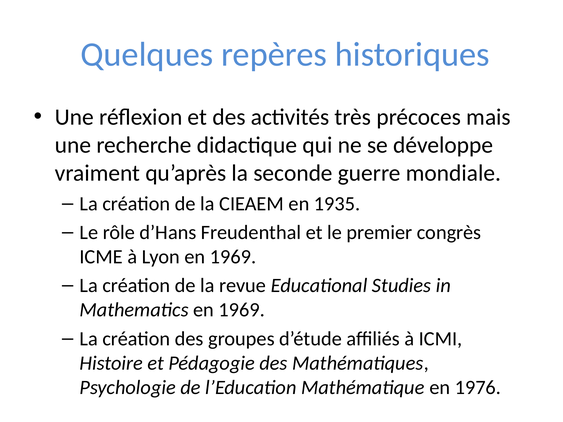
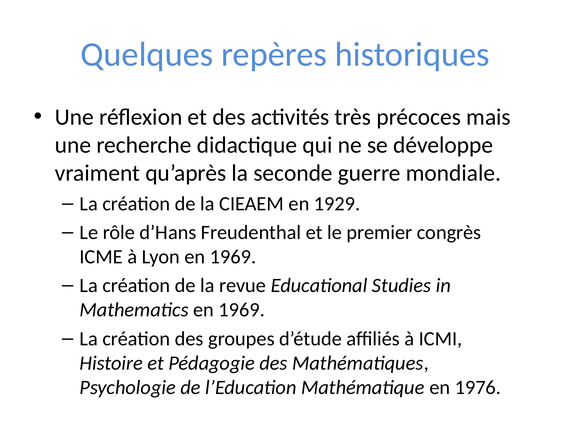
1935: 1935 -> 1929 (337, 204)
